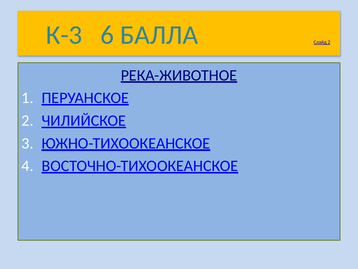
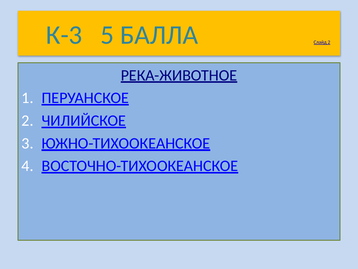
6: 6 -> 5 (107, 35)
